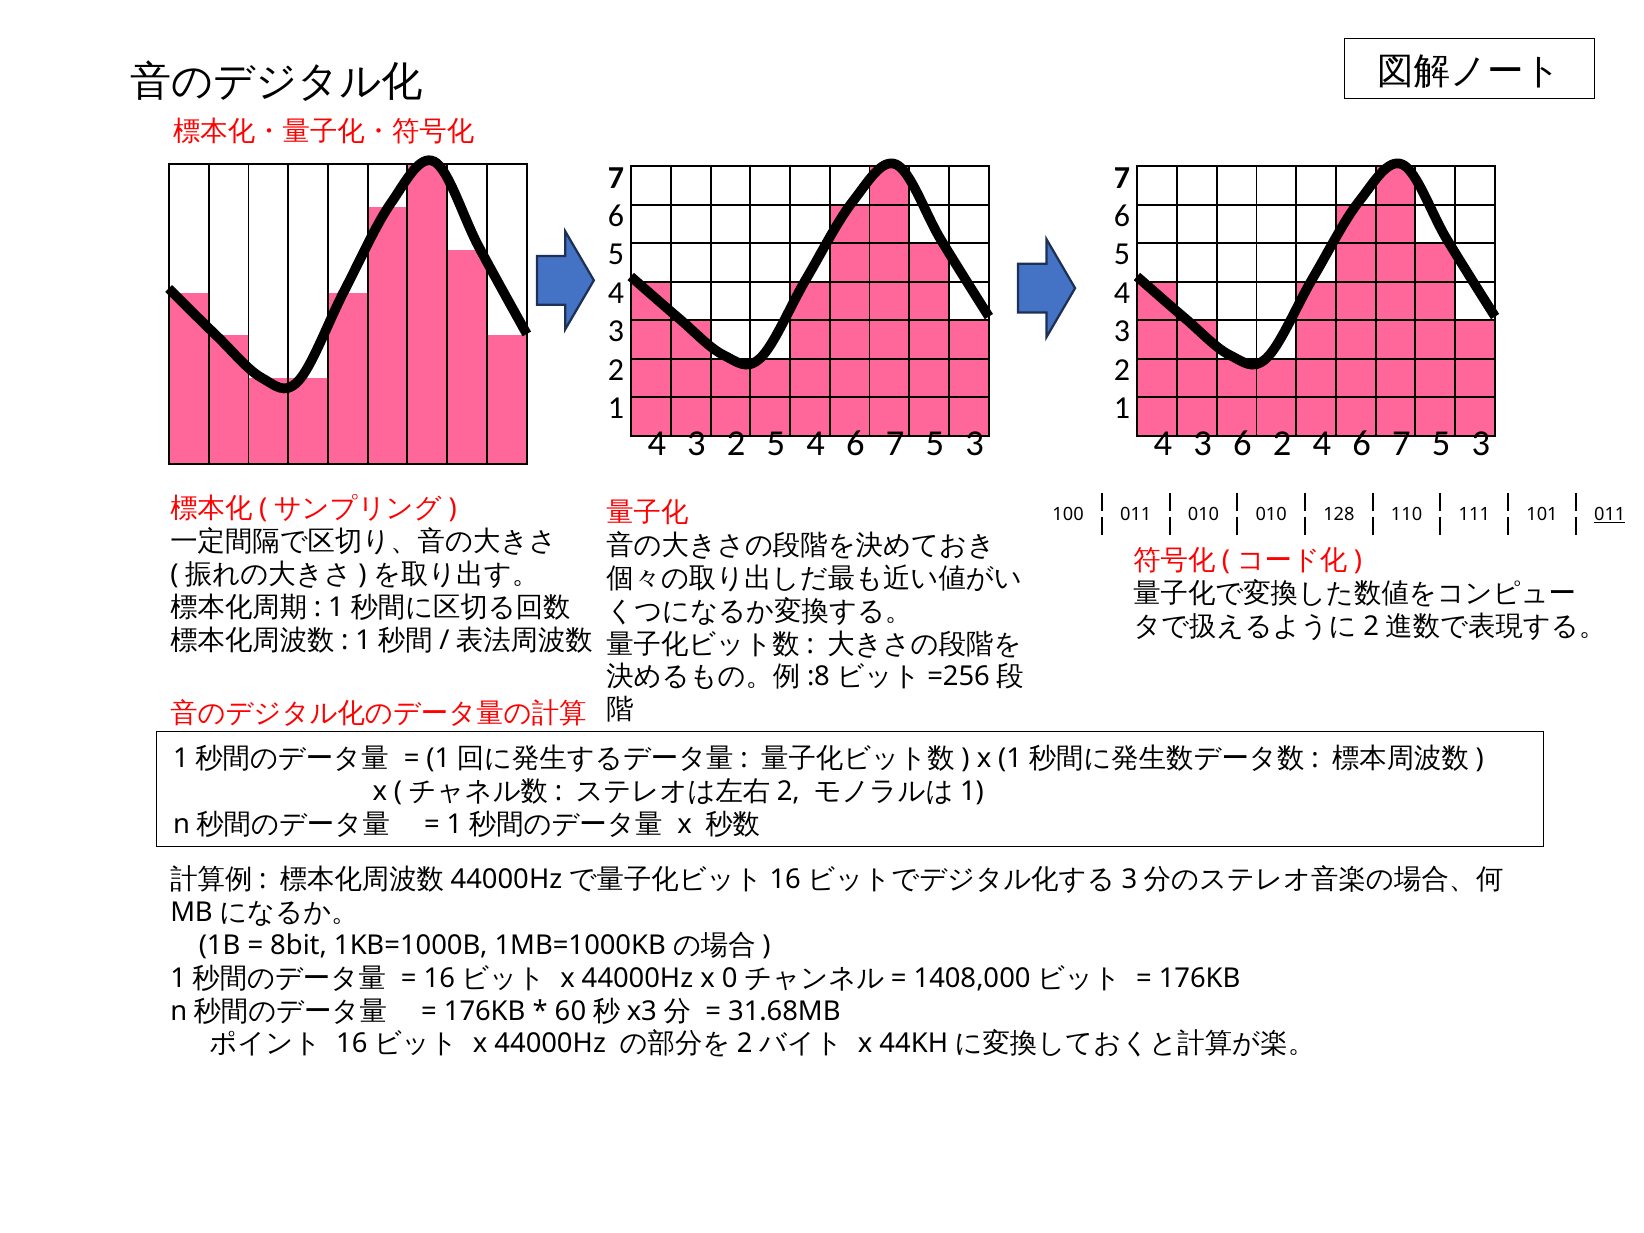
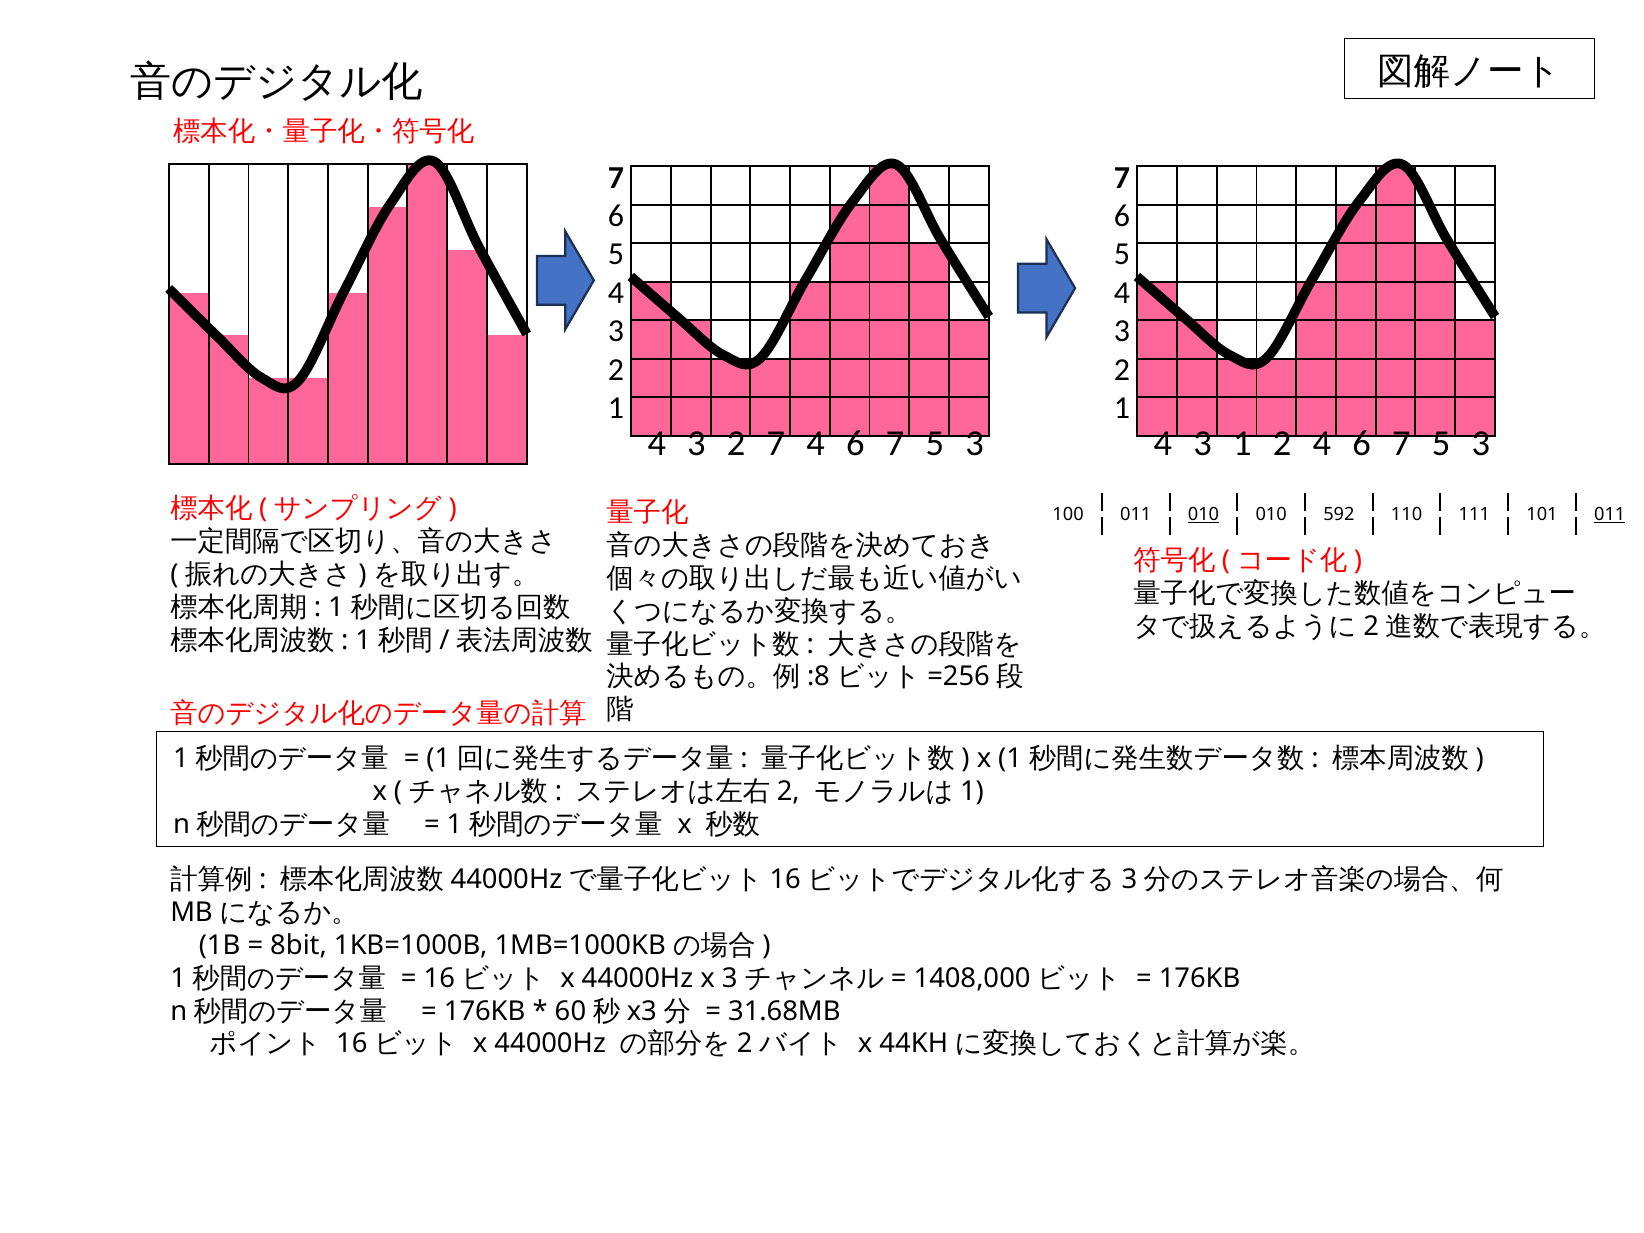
2 5: 5 -> 7 (776, 444)
3 6: 6 -> 1 (1242, 444)
010 underline: none -> present (1204, 515)
128: 128 -> 592 (1339, 515)
x 0: 0 -> 3 (730, 978)
